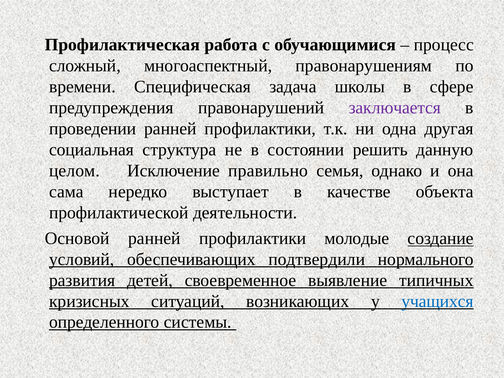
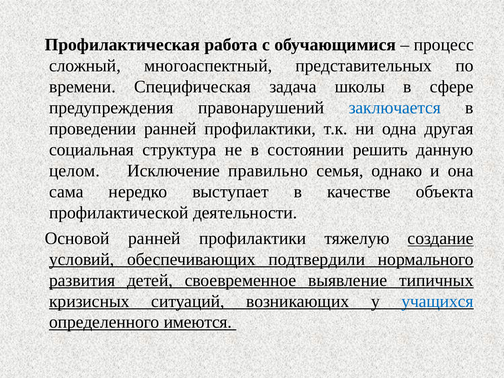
правонарушениям: правонарушениям -> представительных (364, 66)
заключается colour: purple -> blue (395, 108)
молодые: молодые -> тяжелую (357, 238)
системы: системы -> имеются (198, 322)
